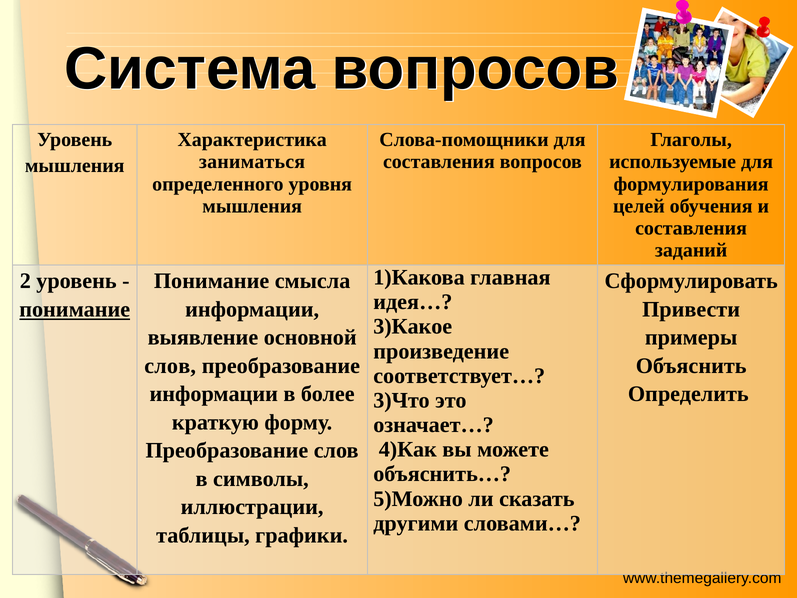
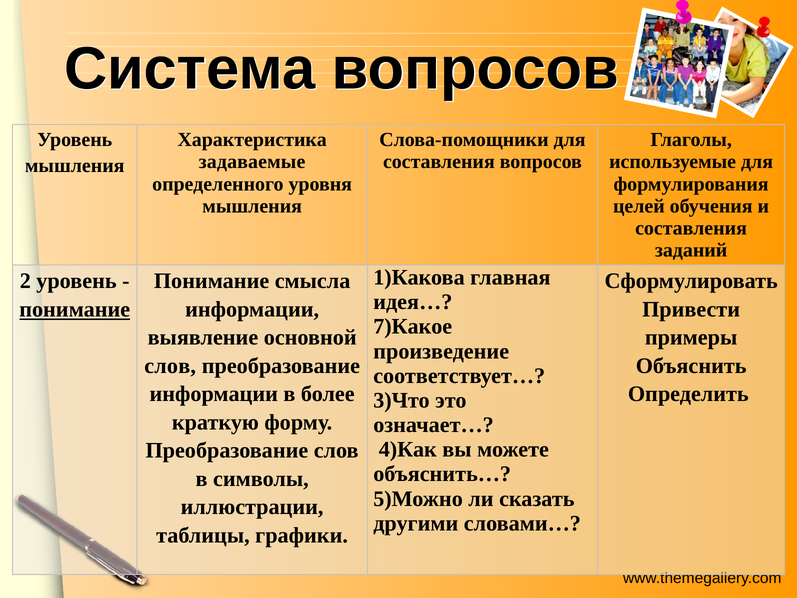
заниматься: заниматься -> задаваемые (252, 162)
3)Какое: 3)Какое -> 7)Какое (413, 327)
